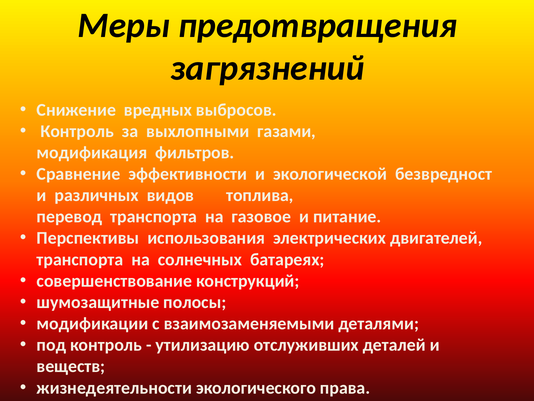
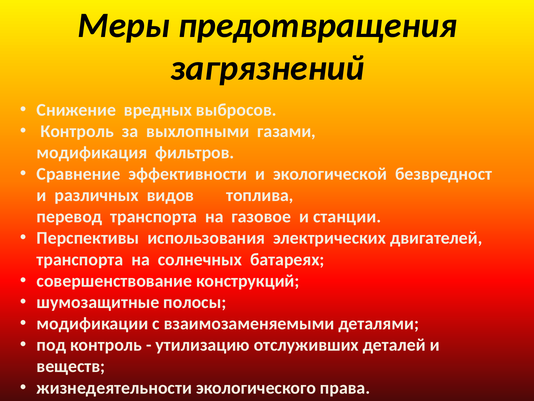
питание: питание -> станции (347, 216)
